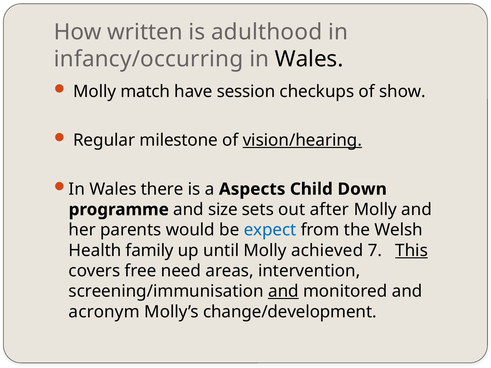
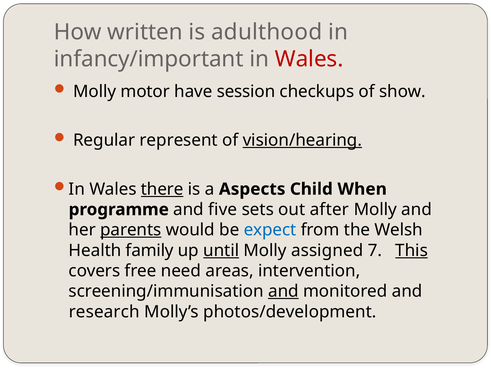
infancy/occurring: infancy/occurring -> infancy/important (149, 59)
Wales colour: black -> red (309, 59)
match: match -> motor (145, 92)
milestone: milestone -> represent (179, 140)
there underline: none -> present (162, 189)
Down: Down -> When (362, 189)
size: size -> five (223, 210)
parents underline: none -> present (131, 230)
until underline: none -> present (221, 251)
achieved: achieved -> assigned (327, 251)
acronym: acronym -> research (104, 312)
change/development: change/development -> photos/development (290, 312)
